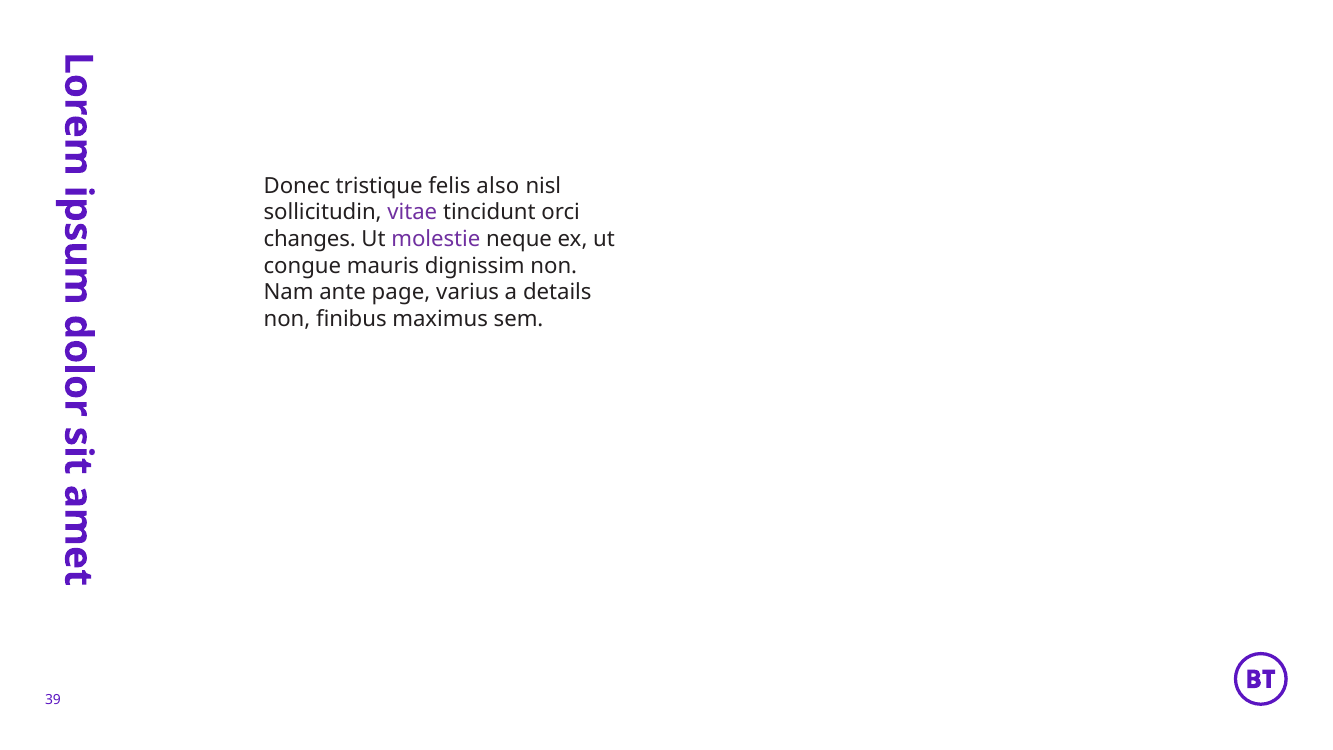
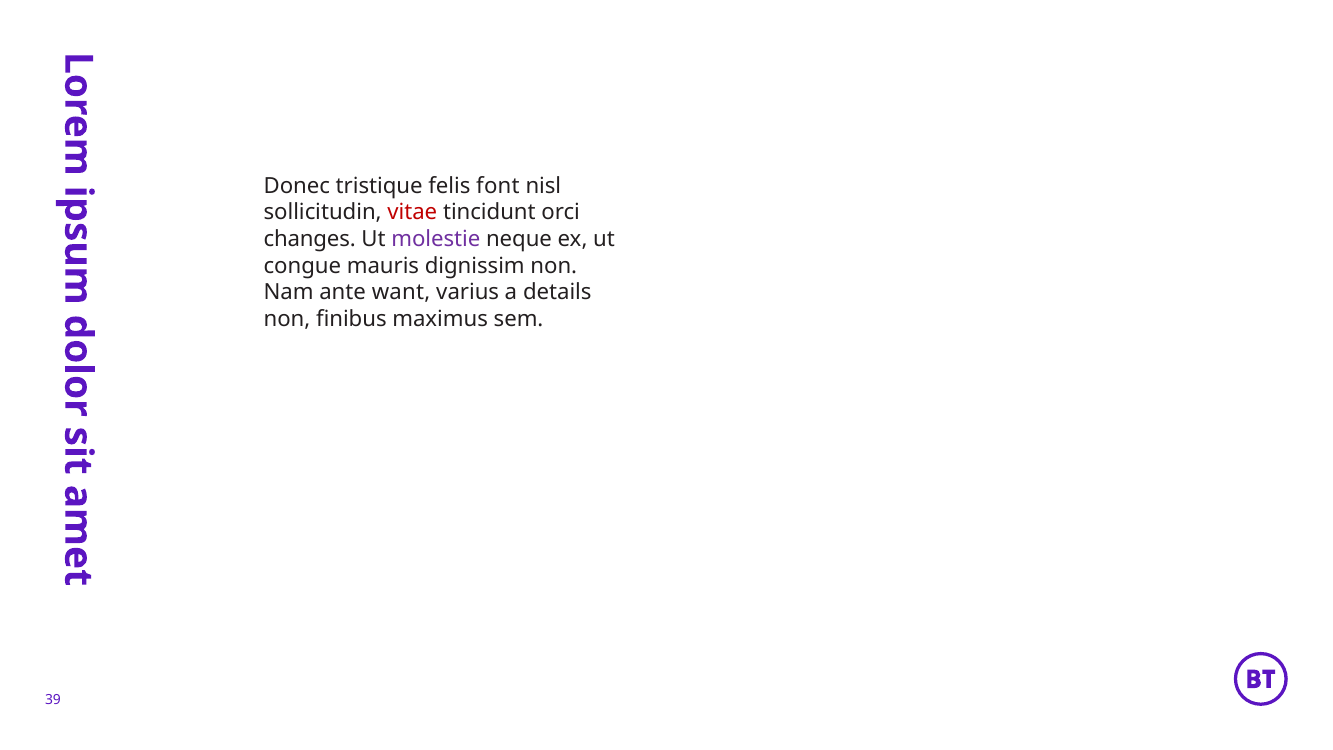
also: also -> font (498, 186)
vitae colour: purple -> red (412, 213)
page: page -> want (401, 292)
